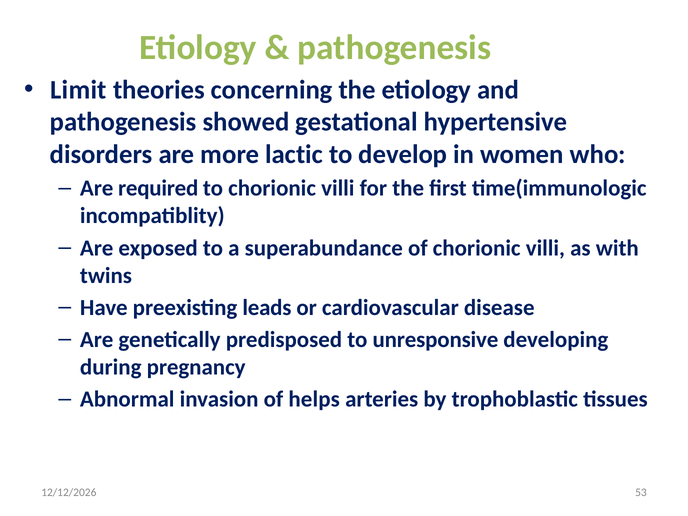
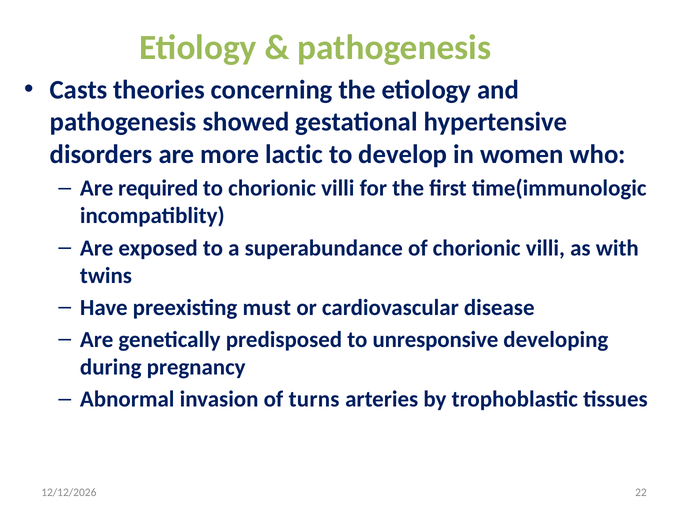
Limit: Limit -> Casts (79, 90)
leads: leads -> must (267, 308)
helps: helps -> turns (314, 399)
53: 53 -> 22 (641, 493)
